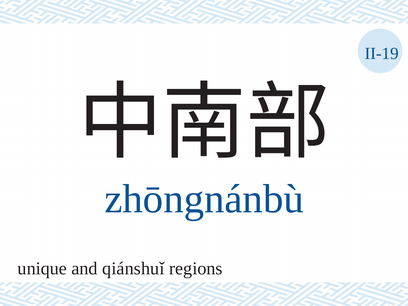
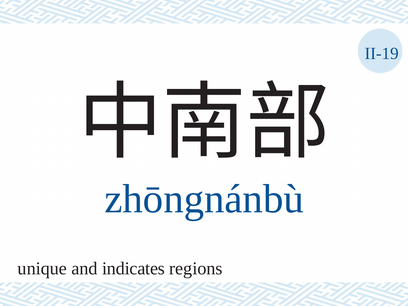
qiánshuǐ: qiánshuǐ -> indicates (134, 268)
